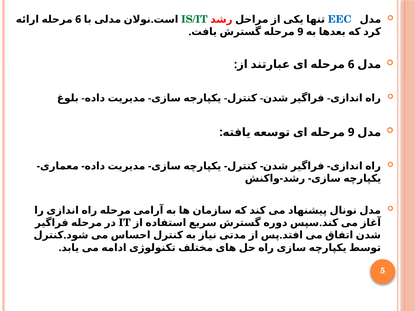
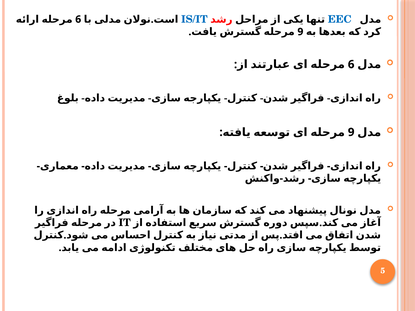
IS/IT colour: green -> blue (194, 19)
